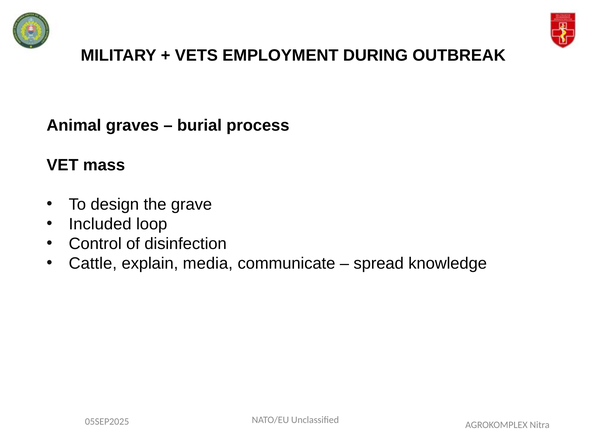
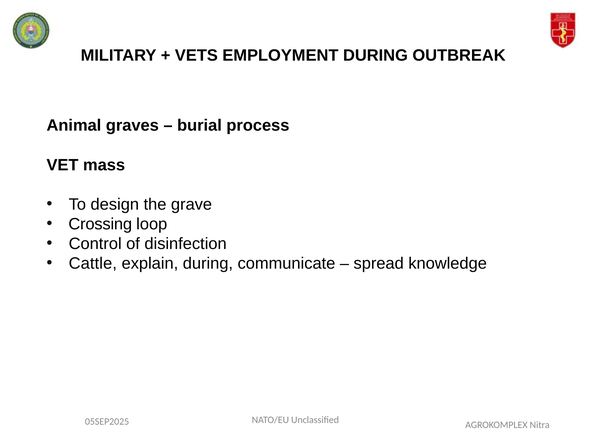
Included: Included -> Crossing (100, 224)
explain media: media -> during (208, 264)
